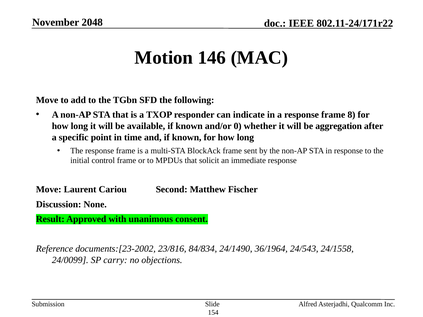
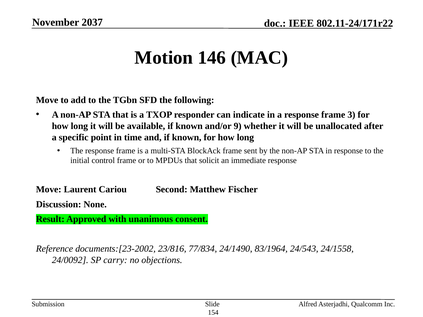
2048: 2048 -> 2037 (92, 22)
8: 8 -> 3 (351, 115)
0: 0 -> 9 (238, 126)
aggregation: aggregation -> unallocated (339, 126)
84/834: 84/834 -> 77/834 (203, 249)
36/1964: 36/1964 -> 83/1964 (271, 249)
24/0099: 24/0099 -> 24/0092 (70, 260)
